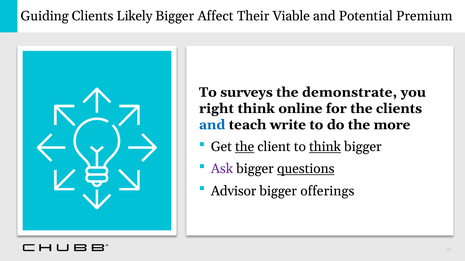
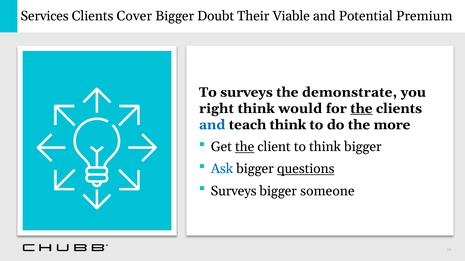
Guiding: Guiding -> Services (45, 16)
Likely: Likely -> Cover (134, 16)
Affect: Affect -> Doubt (216, 16)
online: online -> would (300, 109)
the underline: none -> present (361, 109)
teach write: write -> think (288, 125)
think underline: present -> none (325, 147)
Ask colour: purple -> blue (222, 169)
Advisor: Advisor -> Surveys (234, 191)
offerings: offerings -> someone (327, 191)
